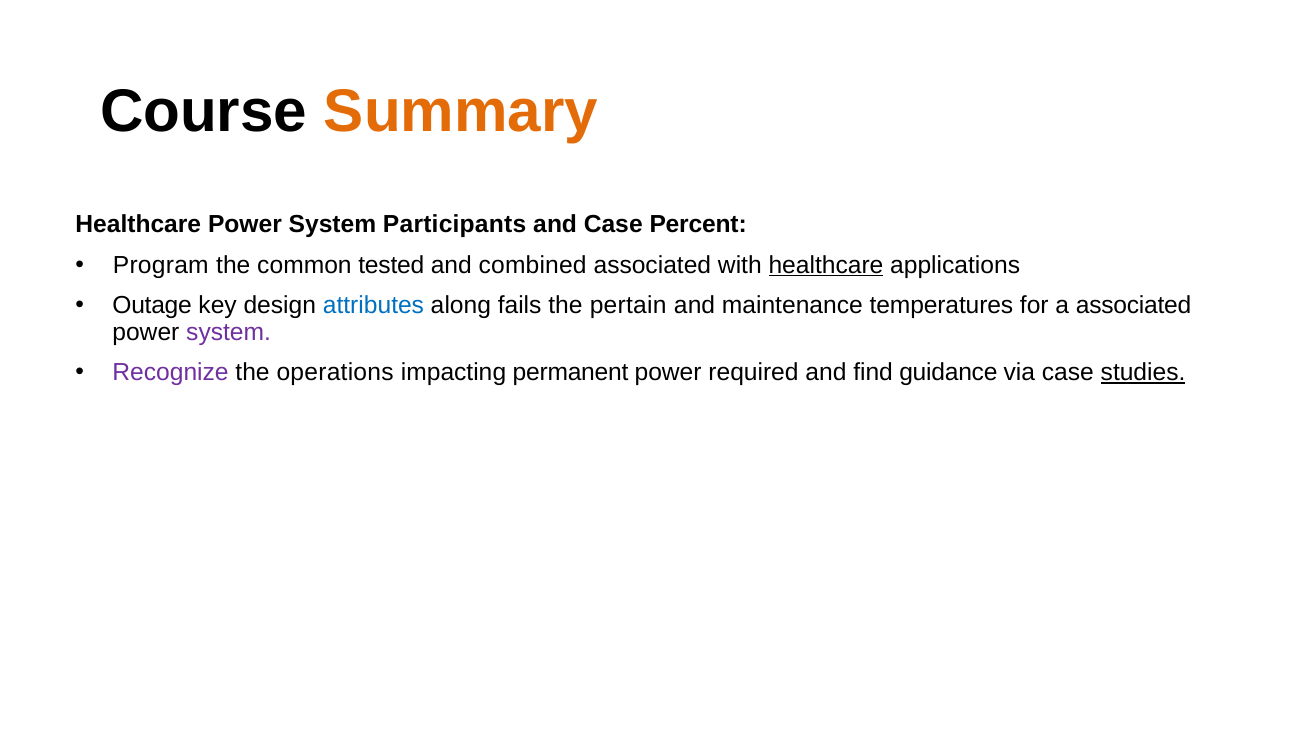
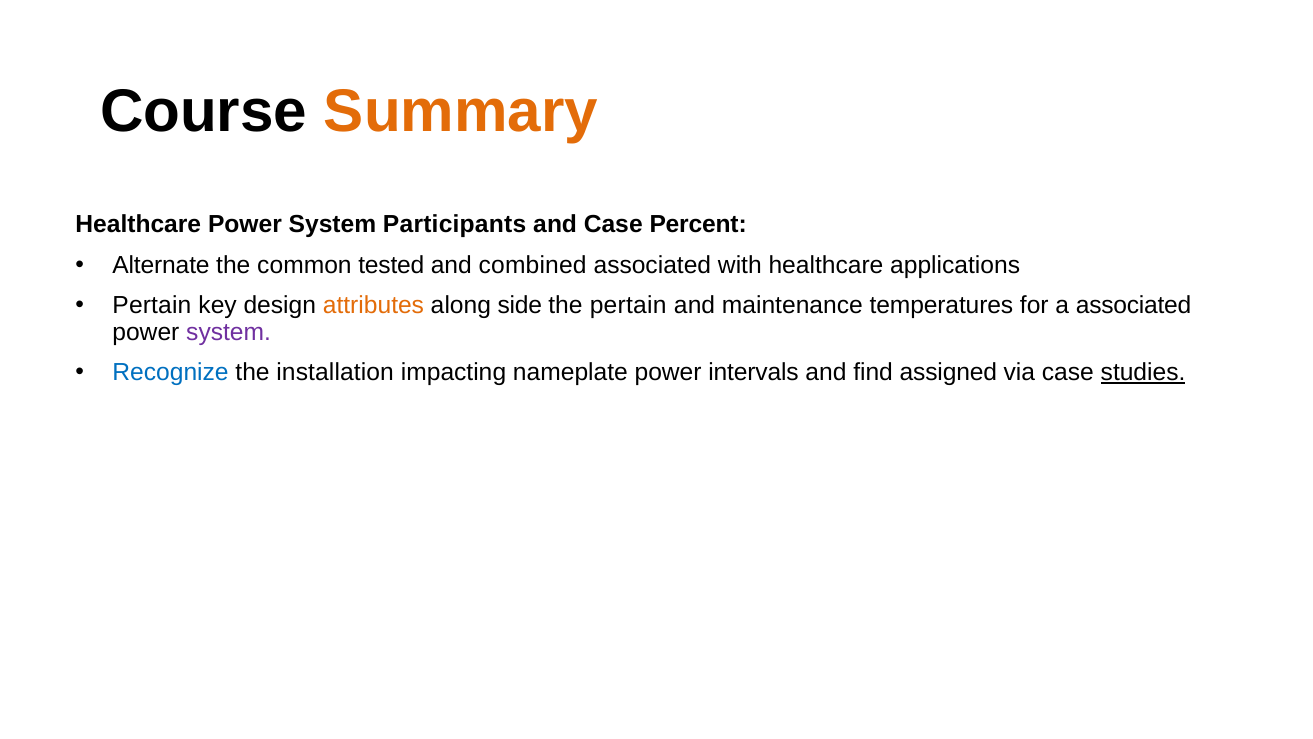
Program: Program -> Alternate (161, 265)
healthcare underline: present -> none (826, 265)
Outage: Outage -> Pertain (152, 305)
attributes colour: blue -> orange (373, 305)
fails: fails -> side (520, 305)
Recognize colour: purple -> blue (171, 372)
operations: operations -> installation (335, 372)
permanent: permanent -> nameplate (570, 372)
required: required -> intervals (754, 372)
guidance: guidance -> assigned (948, 372)
